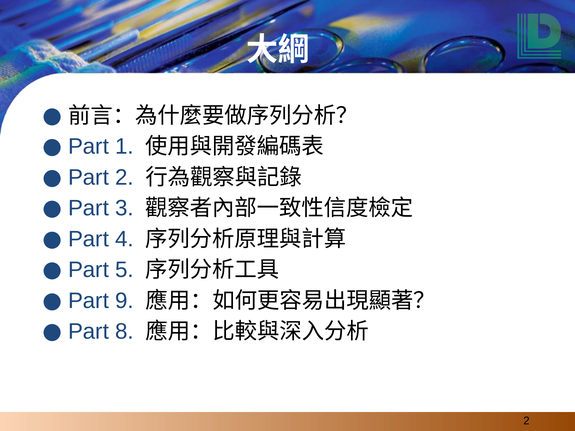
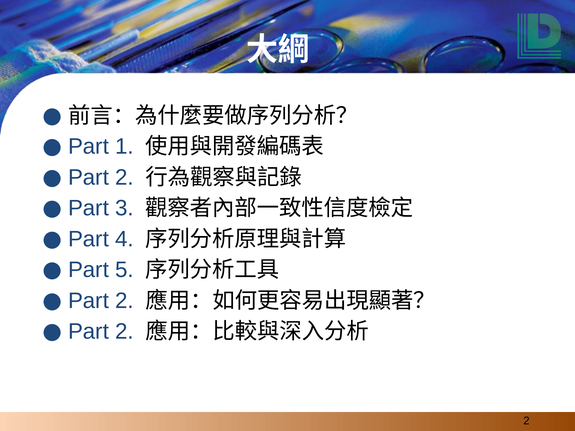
9: 9 -> 2 (124, 301)
8: 8 -> 2 (124, 332)
